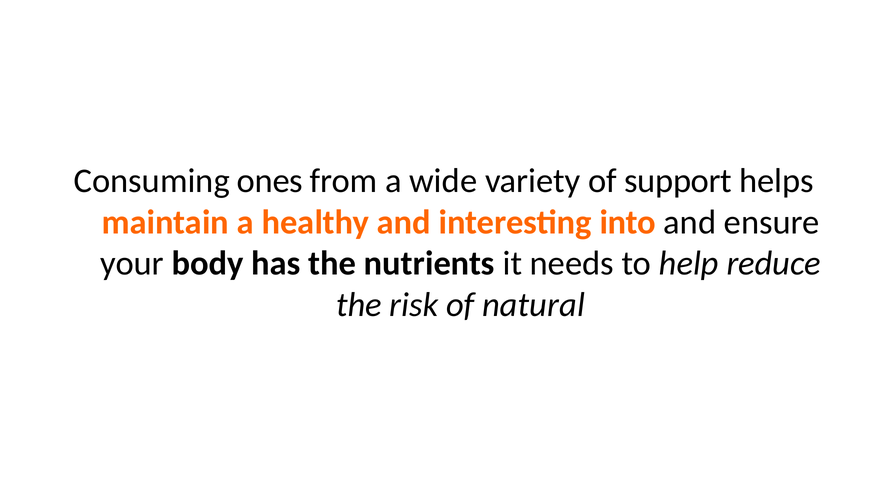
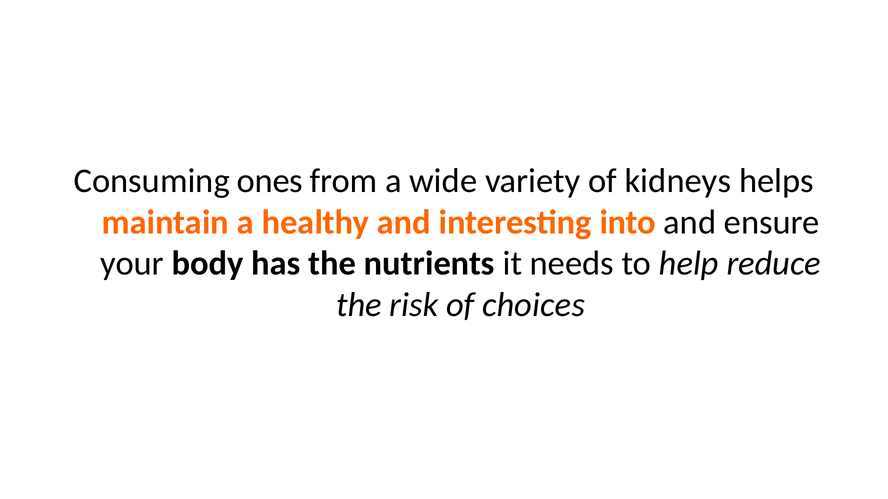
support: support -> kidneys (678, 181)
natural: natural -> choices (534, 305)
